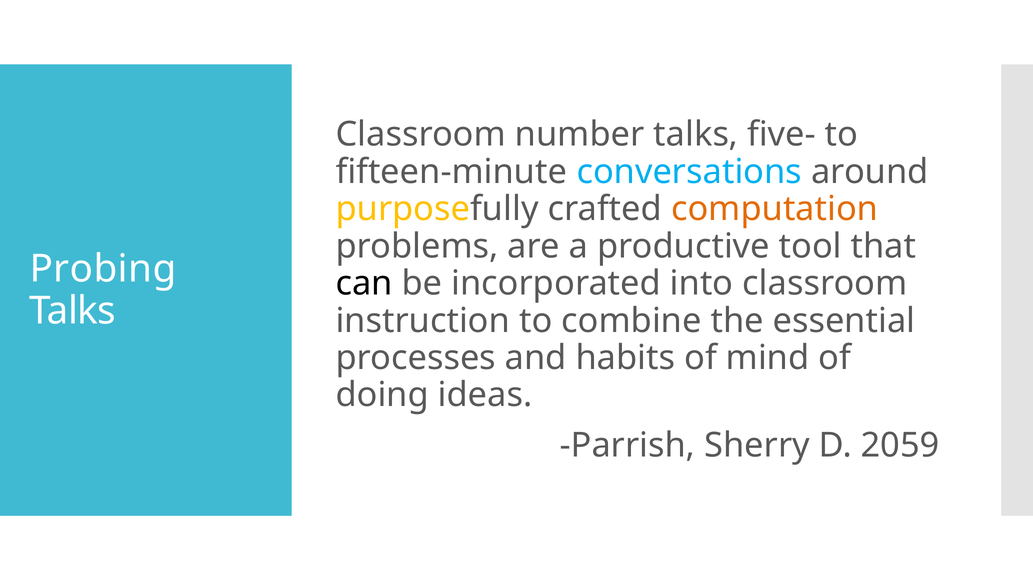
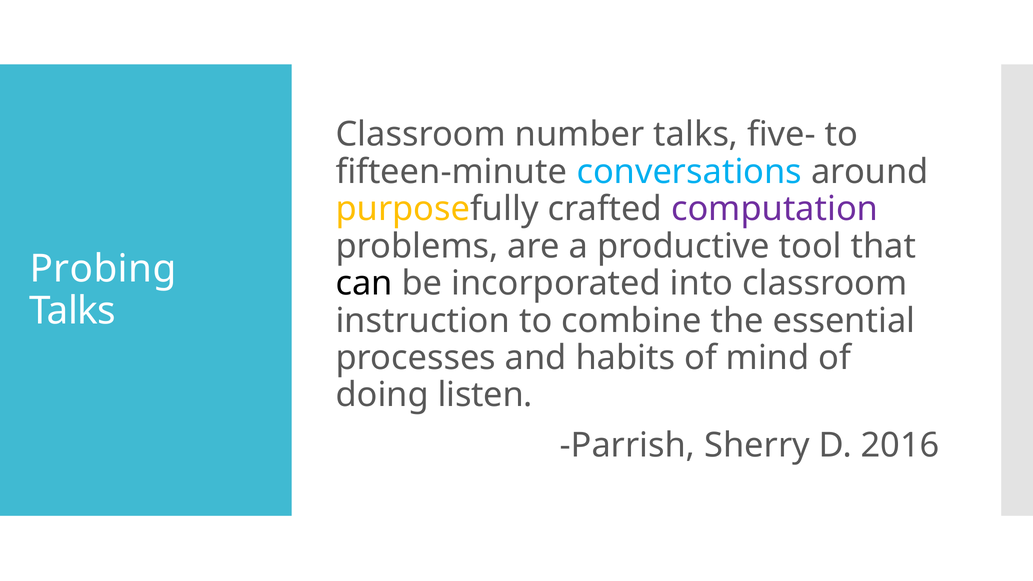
computation colour: orange -> purple (775, 209)
ideas: ideas -> listen (485, 395)
2059: 2059 -> 2016 (900, 445)
